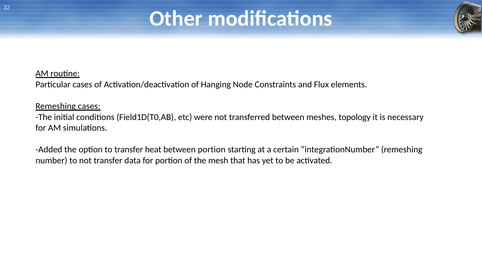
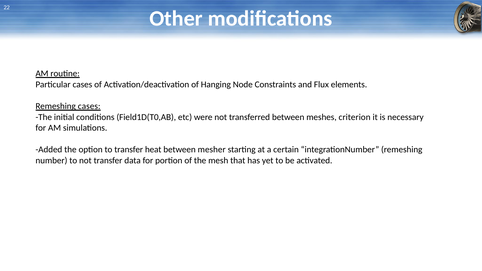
topology: topology -> criterion (355, 117)
between portion: portion -> mesher (212, 150)
